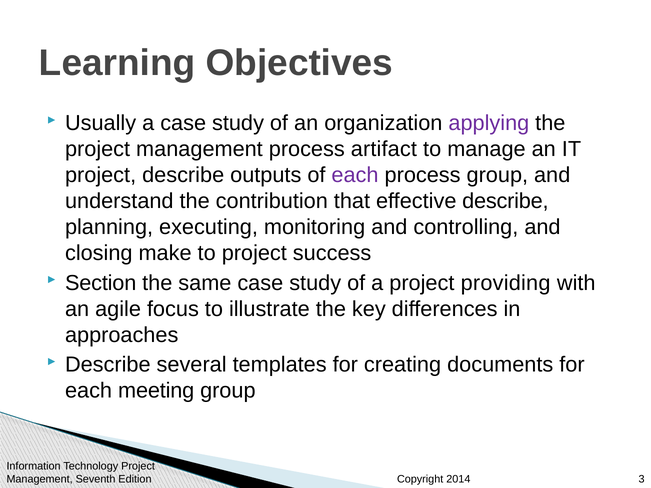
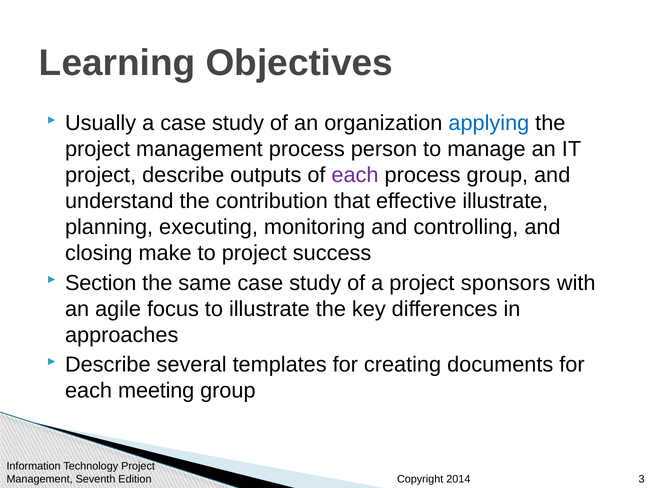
applying colour: purple -> blue (489, 123)
artifact: artifact -> person (384, 149)
effective describe: describe -> illustrate (505, 201)
providing: providing -> sponsors (506, 283)
